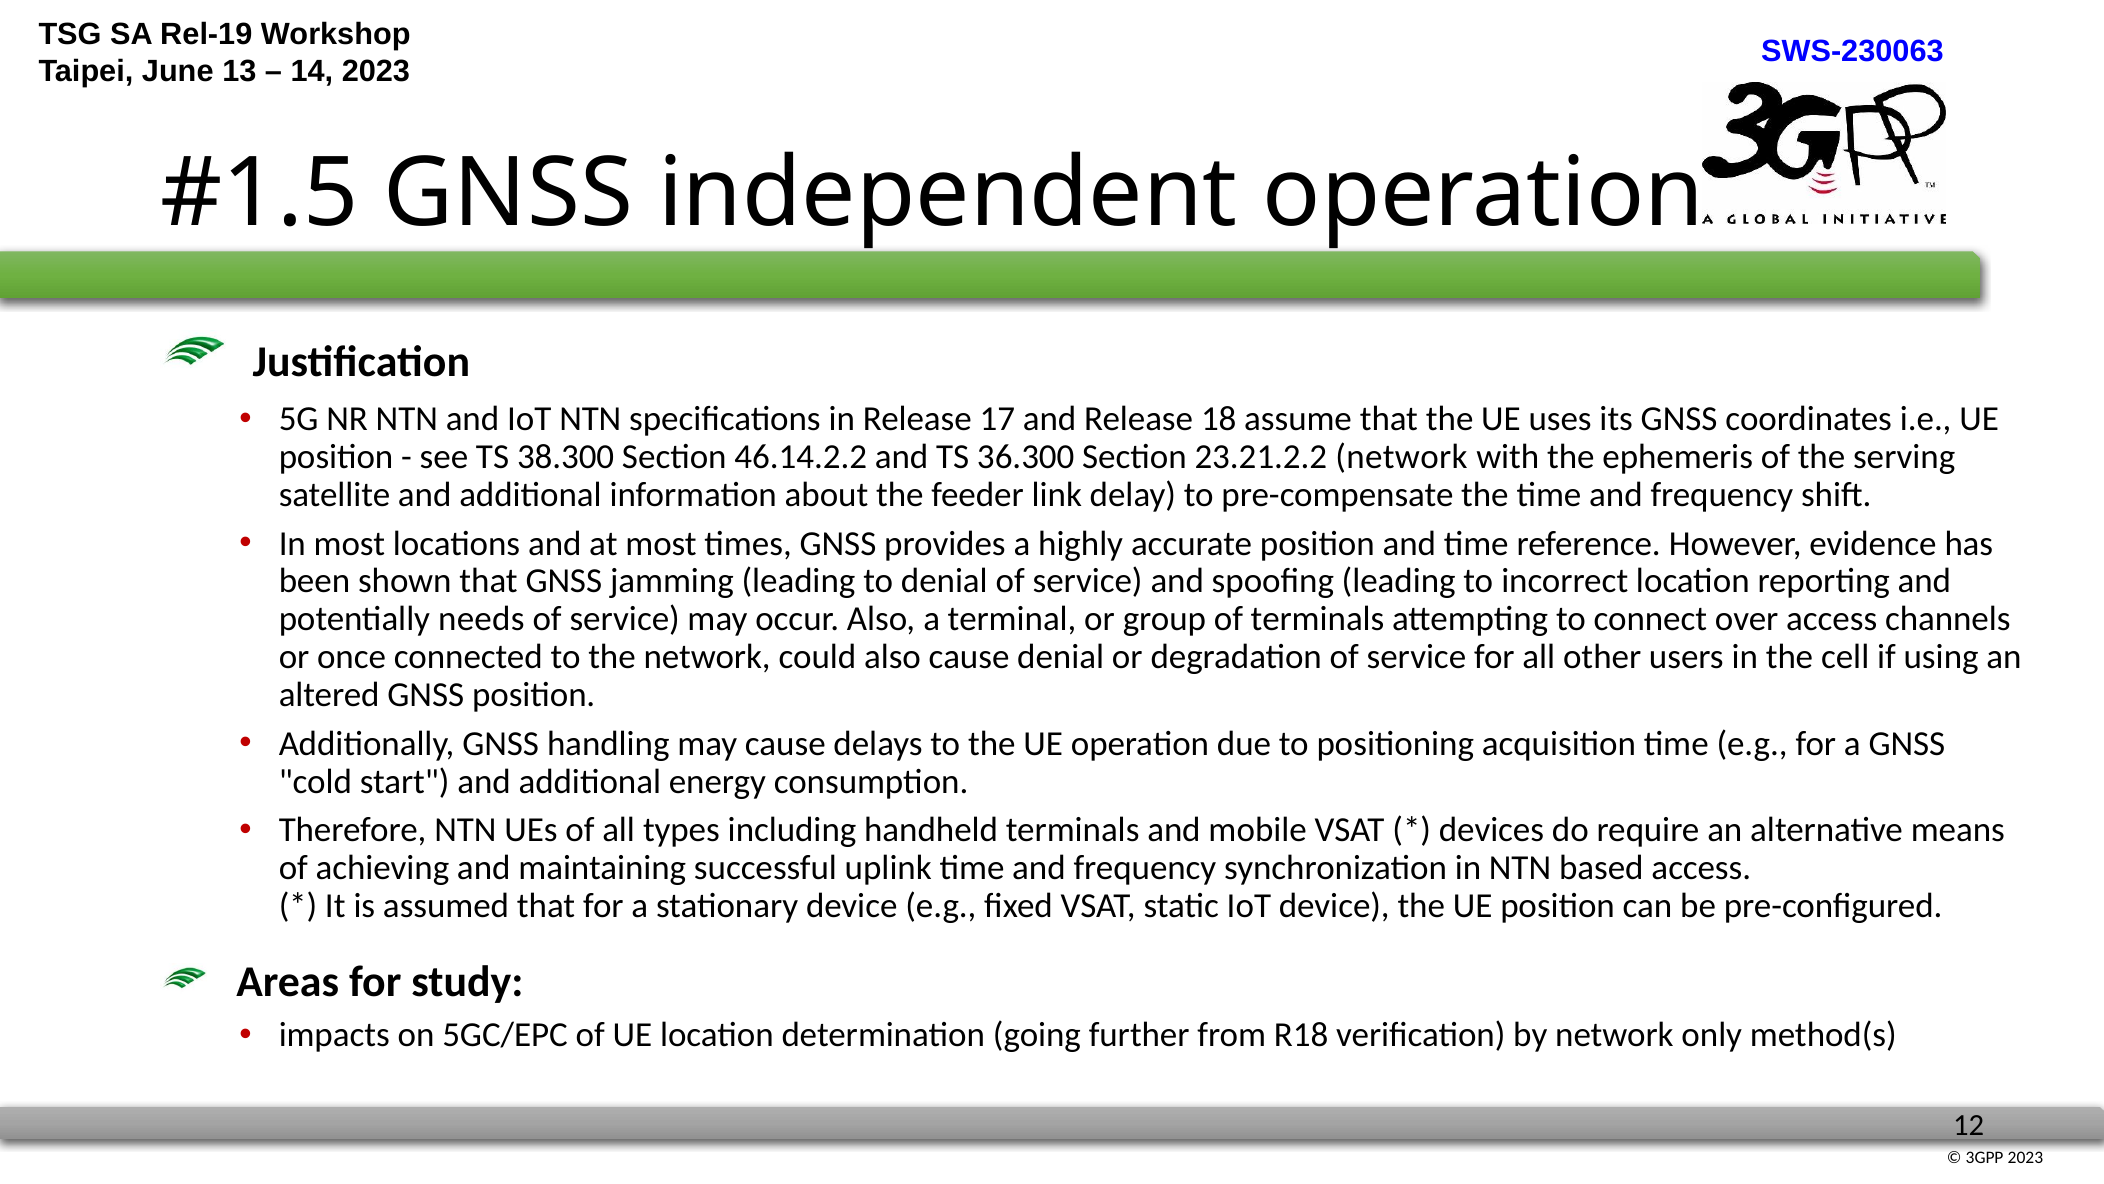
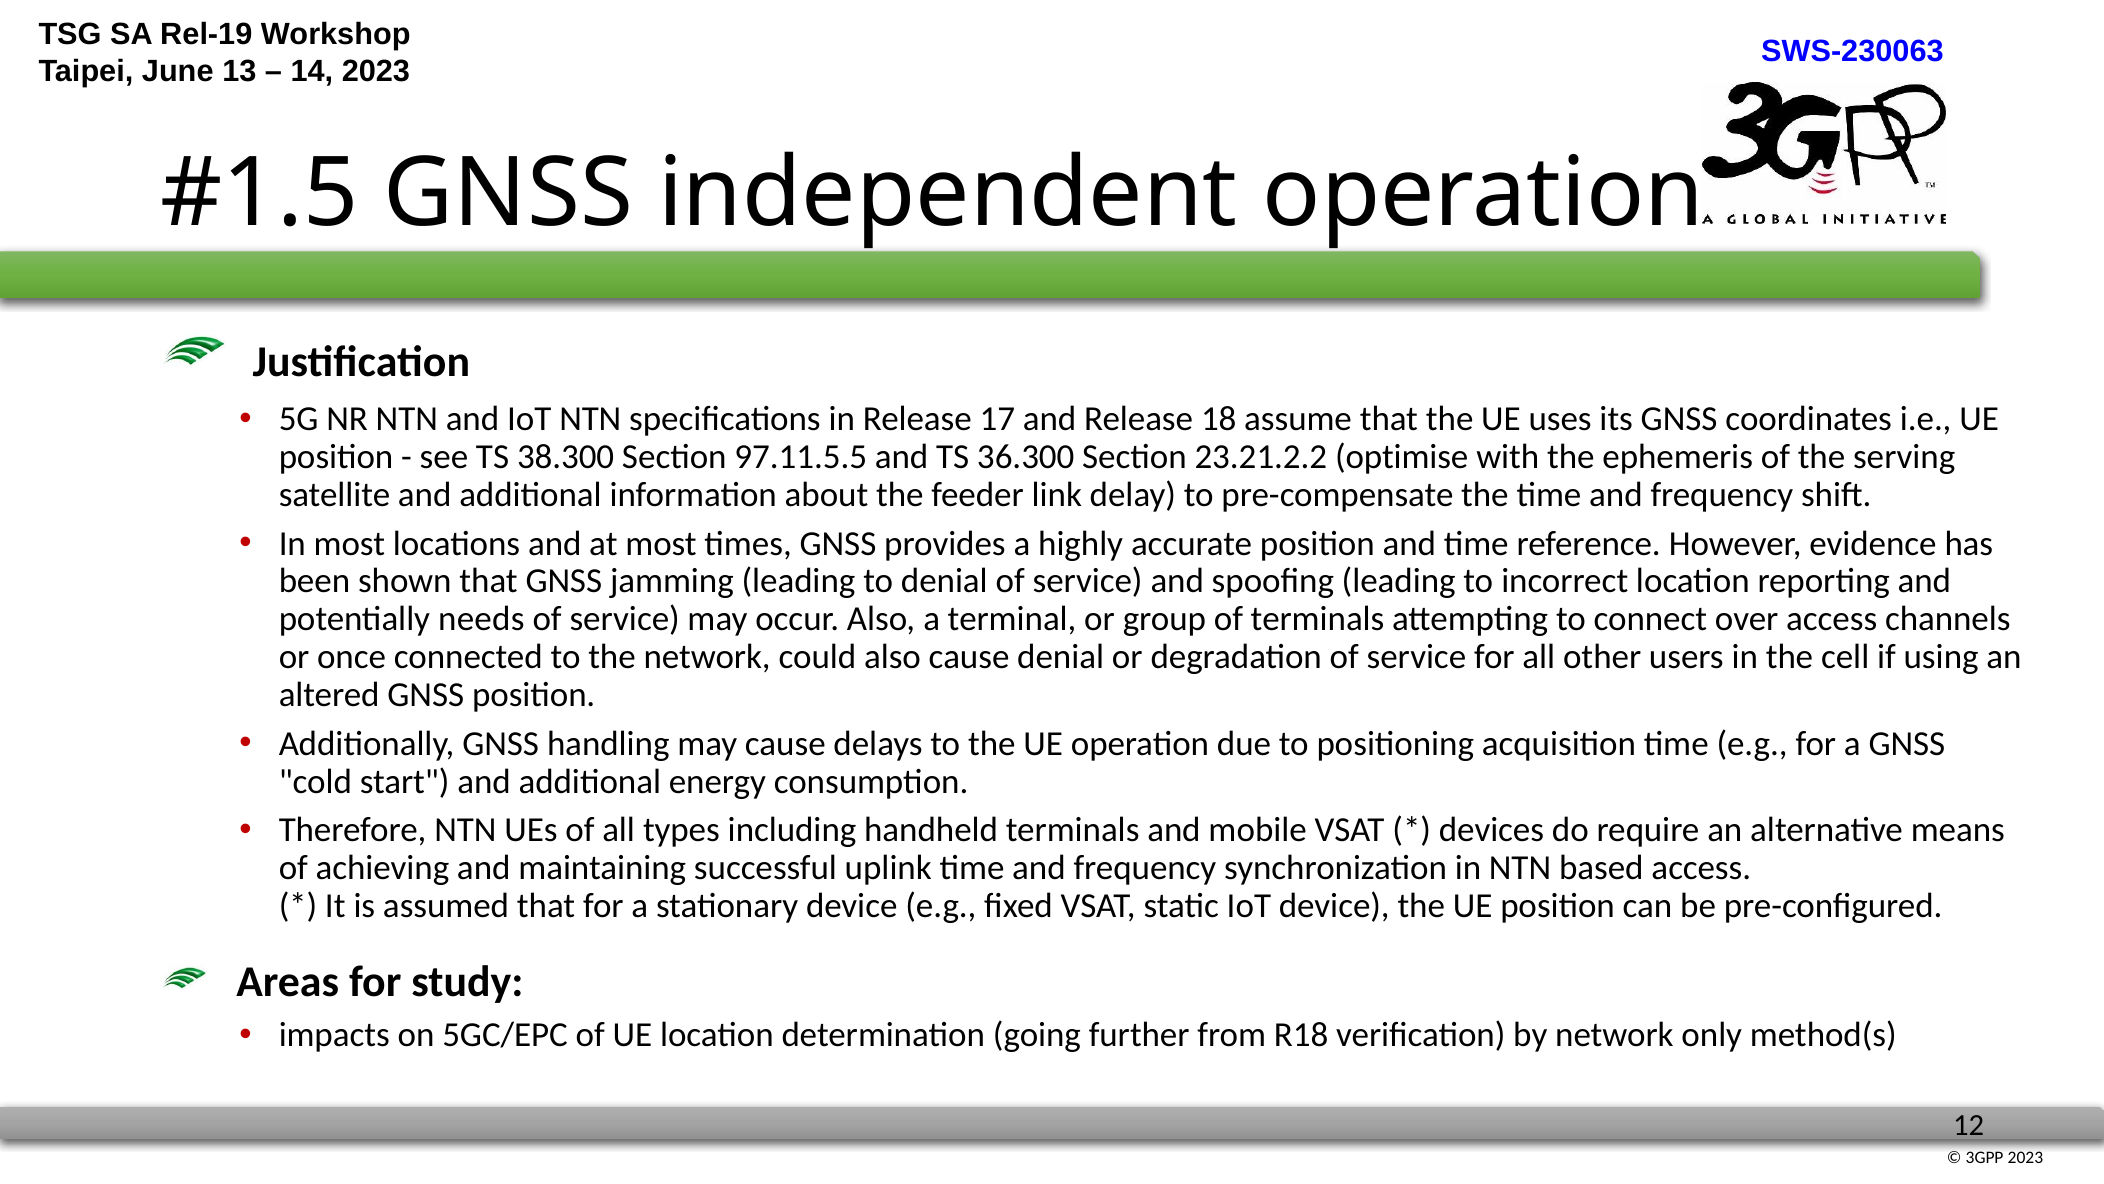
46.14.2.2: 46.14.2.2 -> 97.11.5.5 (801, 457)
23.21.2.2 network: network -> optimise (1402, 457)
